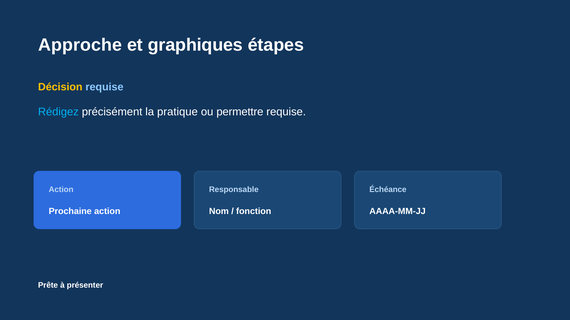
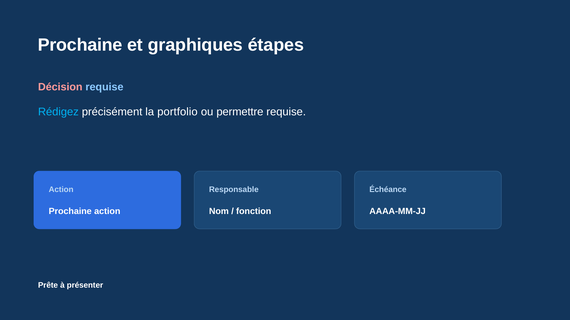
Approche: Approche -> Prochaine (80, 45)
Décision colour: yellow -> pink (60, 87)
pratique: pratique -> portfolio (177, 112)
